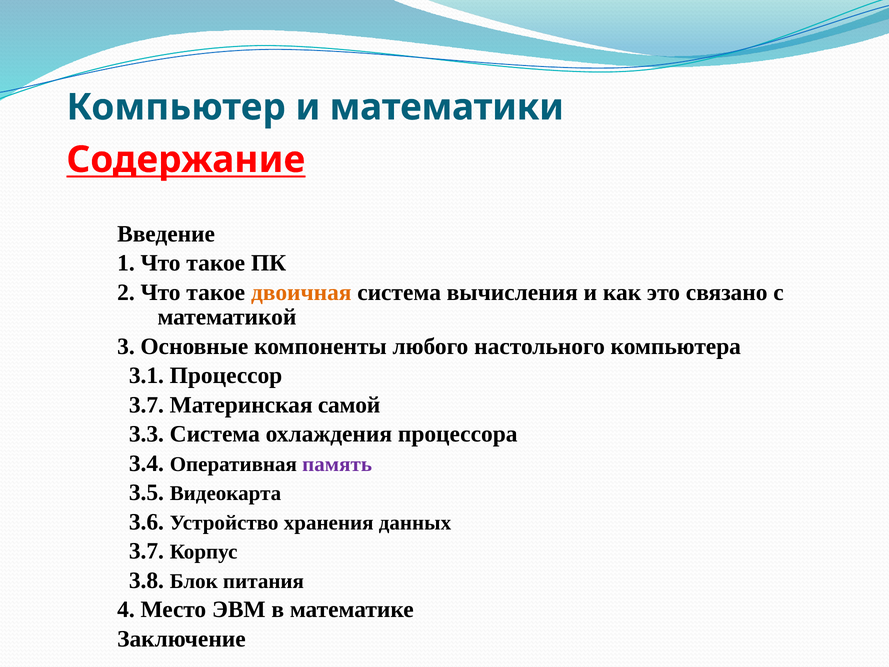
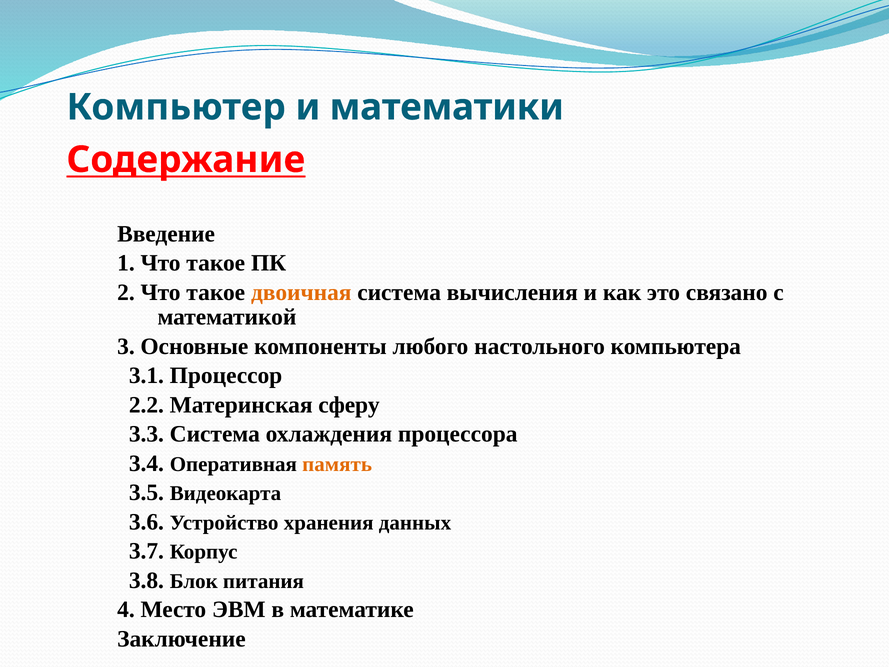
3.7: 3.7 -> 2.2 (146, 405)
самой: самой -> сферу (349, 405)
память colour: purple -> orange (337, 464)
